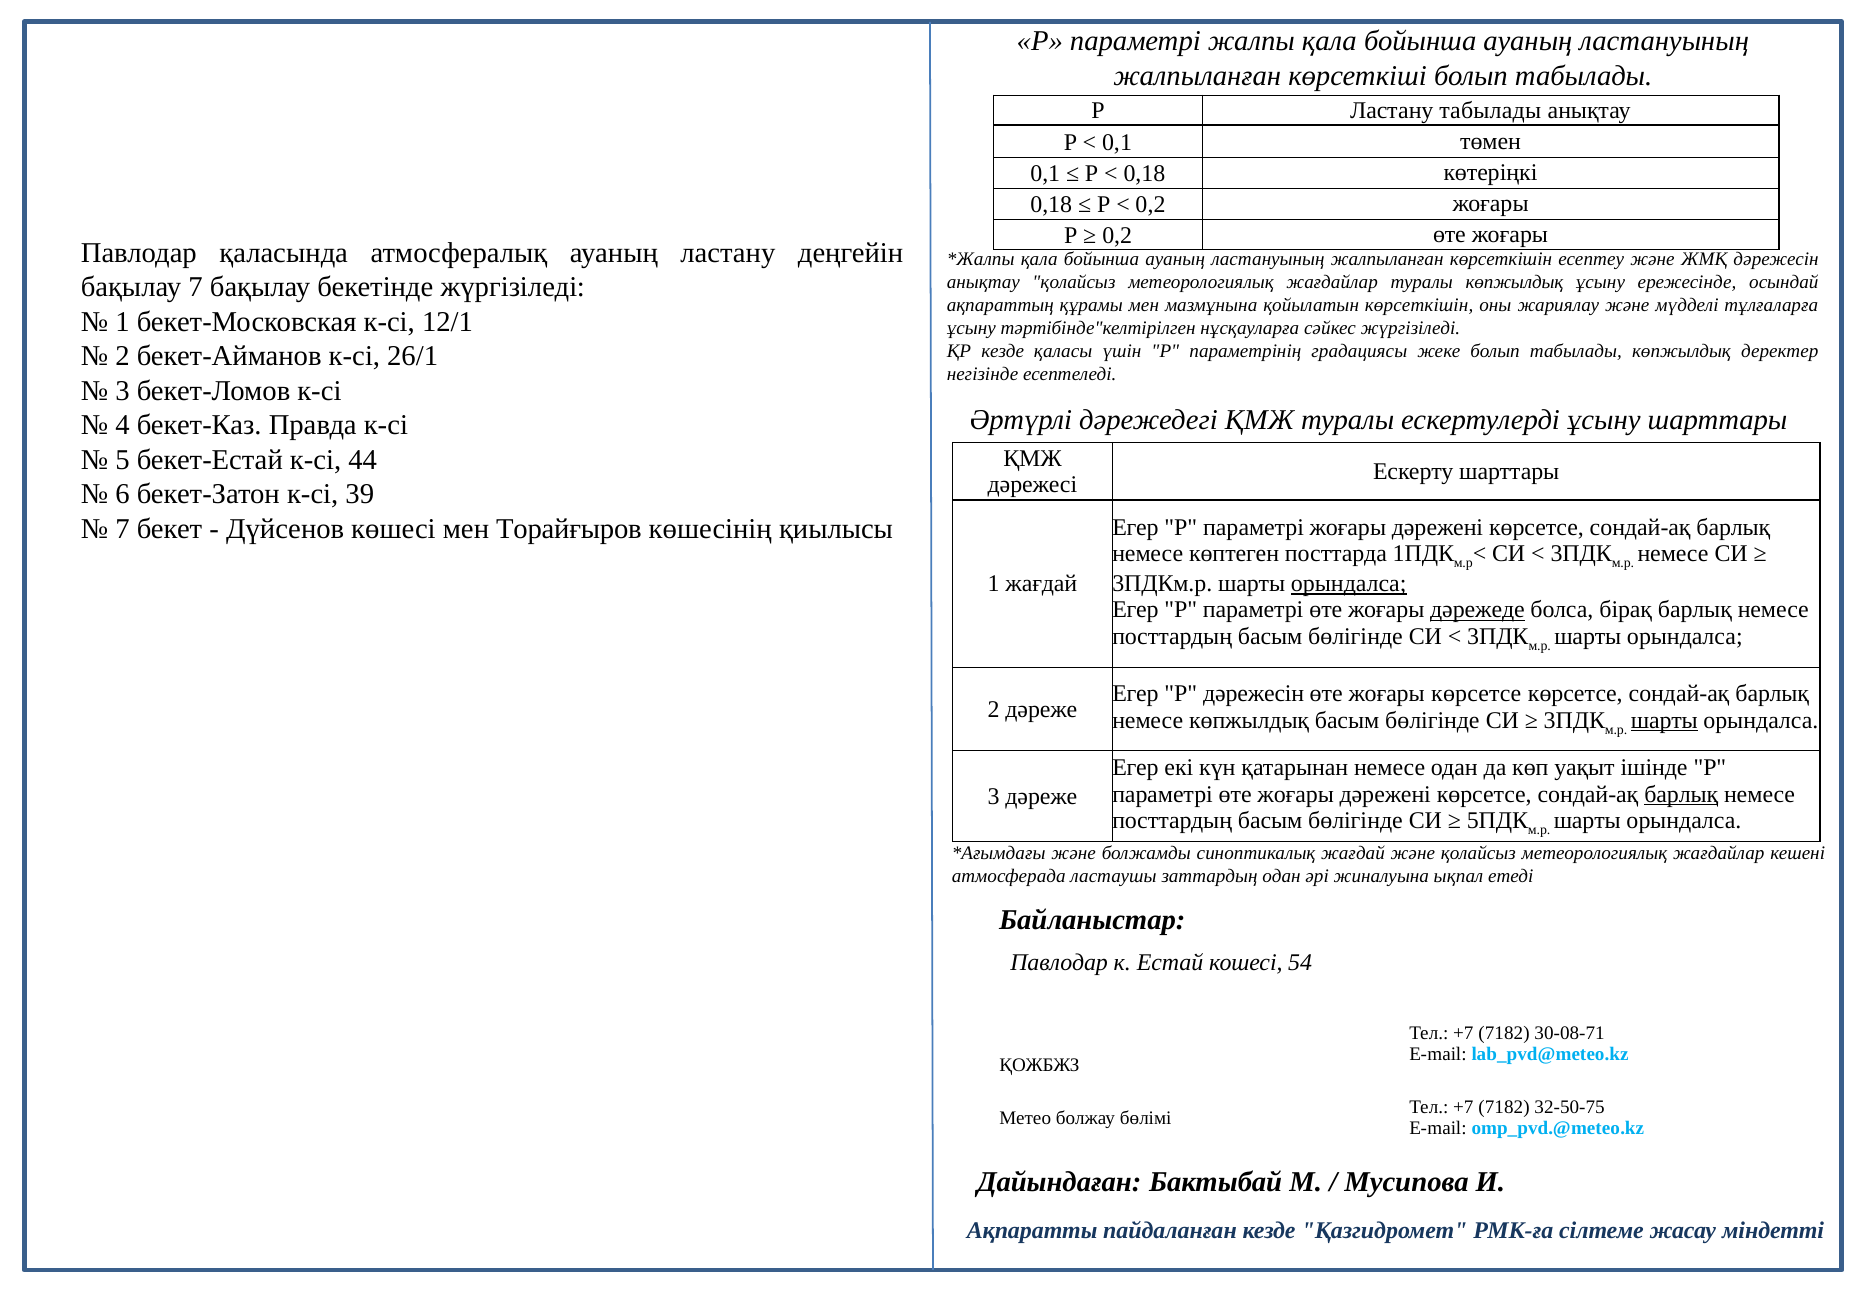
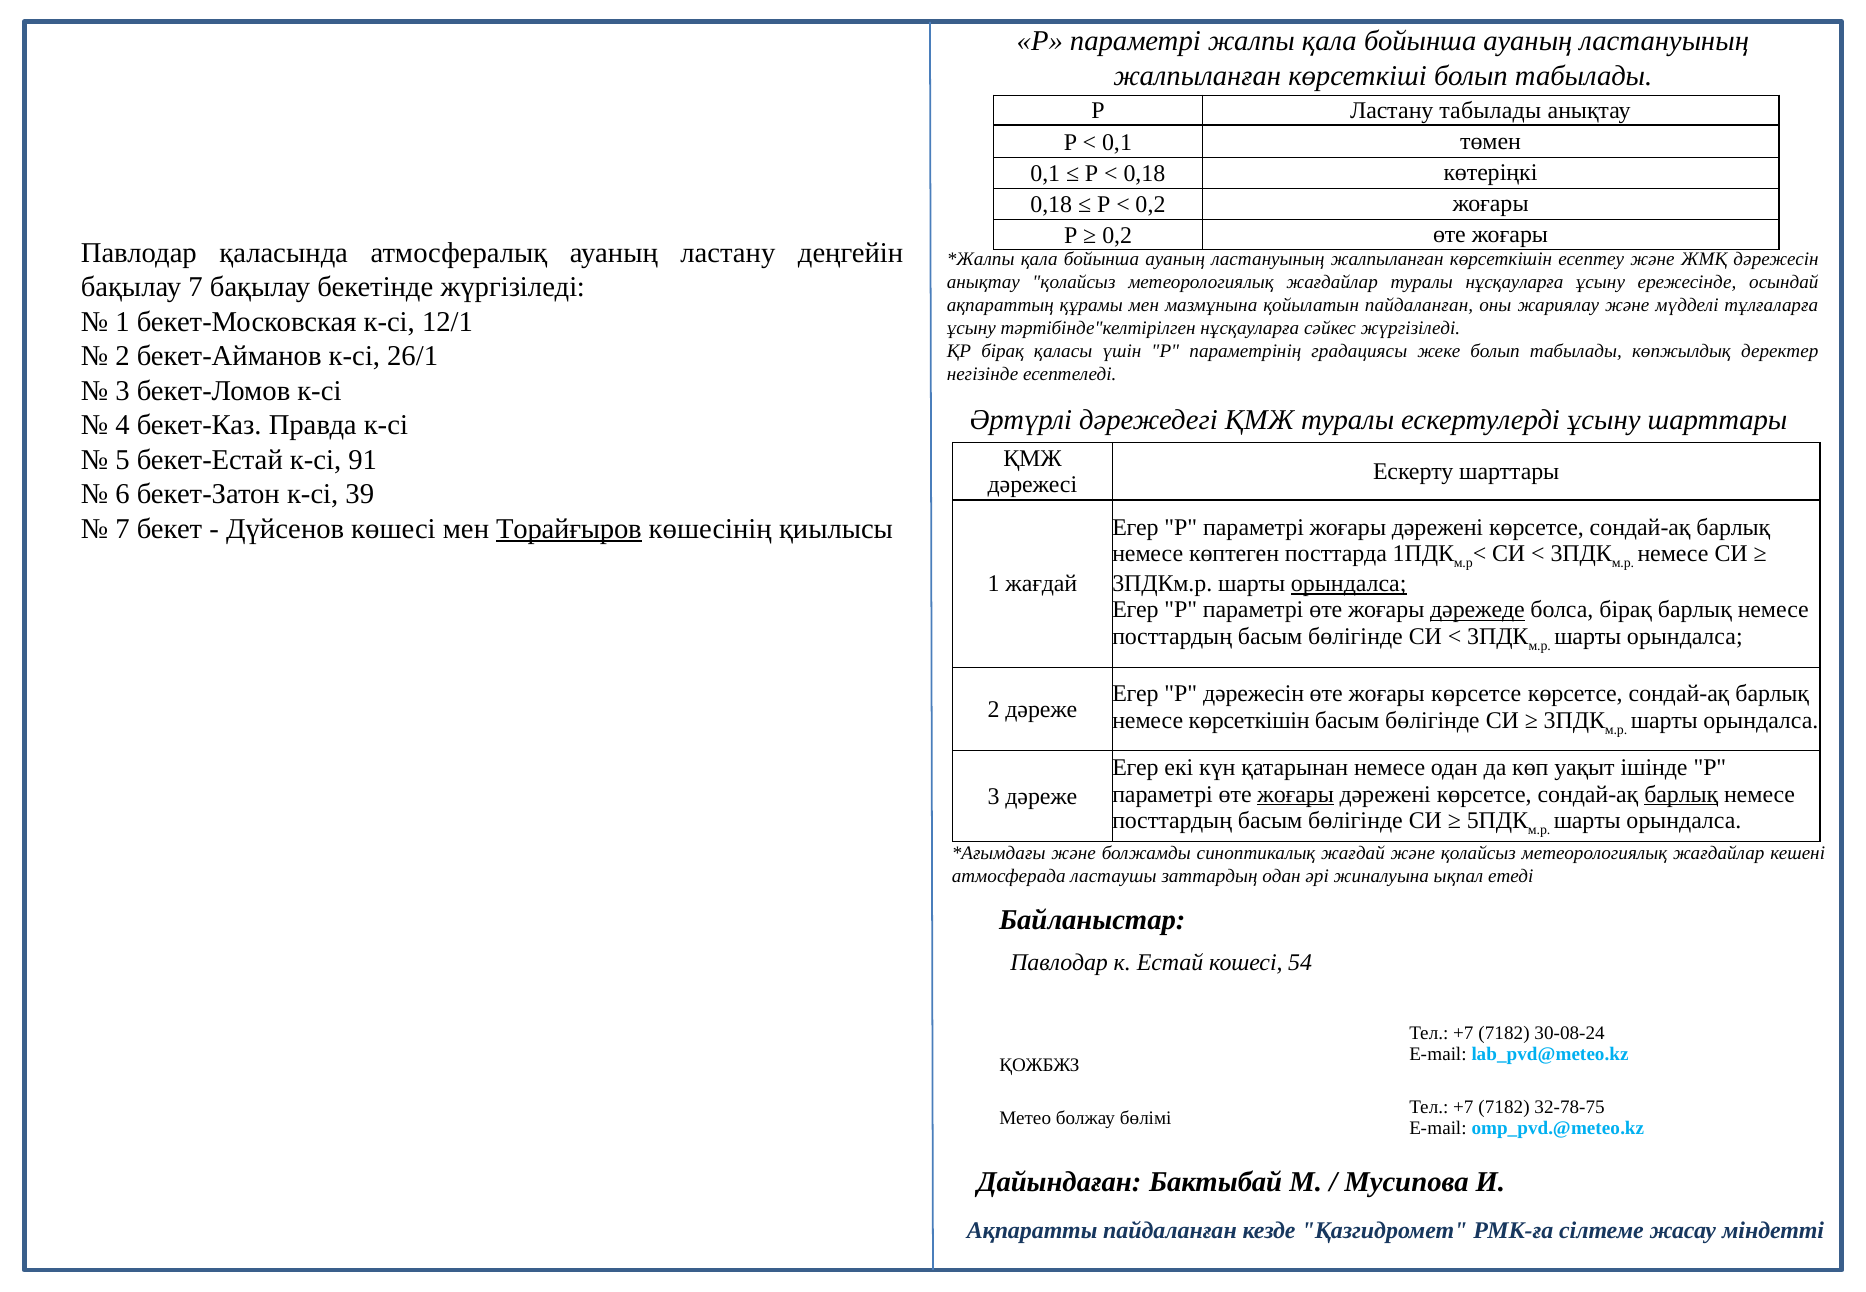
туралы көпжылдық: көпжылдық -> нұсқауларға (1514, 283)
қойылатын көрсеткішін: көрсеткішін -> пайдаланған (1419, 305)
ҚР кезде: кезде -> бірақ (1003, 351)
44: 44 -> 91 (363, 460)
Торайғыров underline: none -> present (569, 529)
немесе көпжылдық: көпжылдық -> көрсеткішін (1249, 720)
шарты underline: present -> none (1664, 720)
жоғары underline: none -> present (1296, 794)
30-08-71: 30-08-71 -> 30-08-24 (1570, 1033)
32-50-75: 32-50-75 -> 32-78-75 (1570, 1107)
